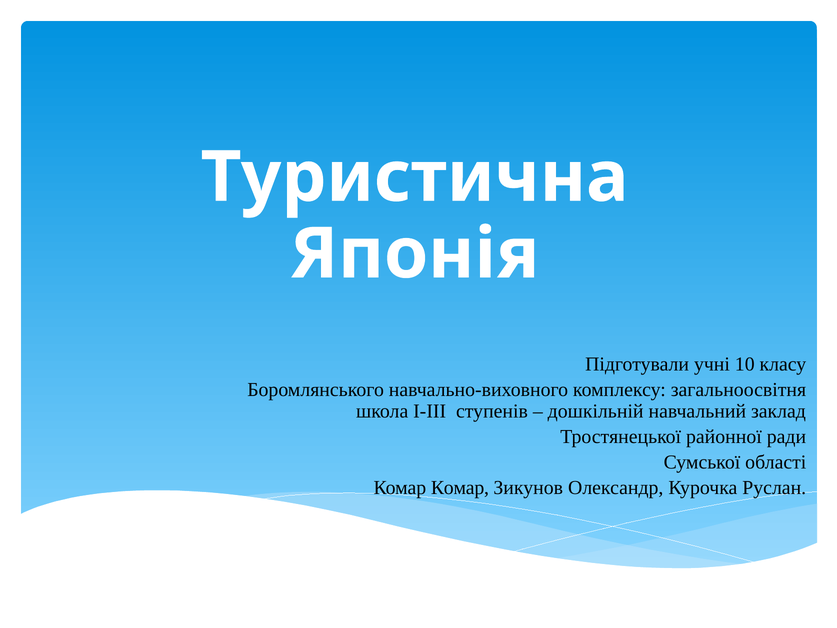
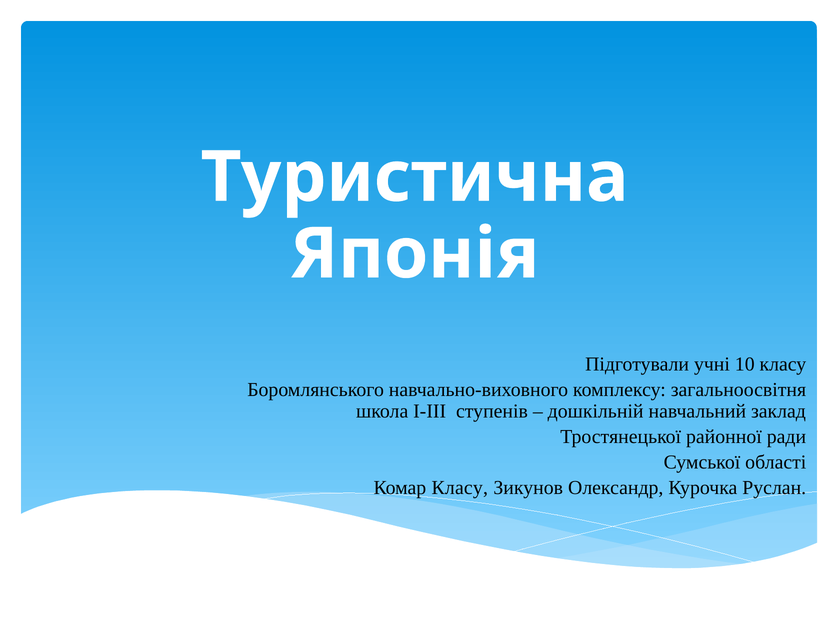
Комар Комар: Комар -> Класу (460, 487)
